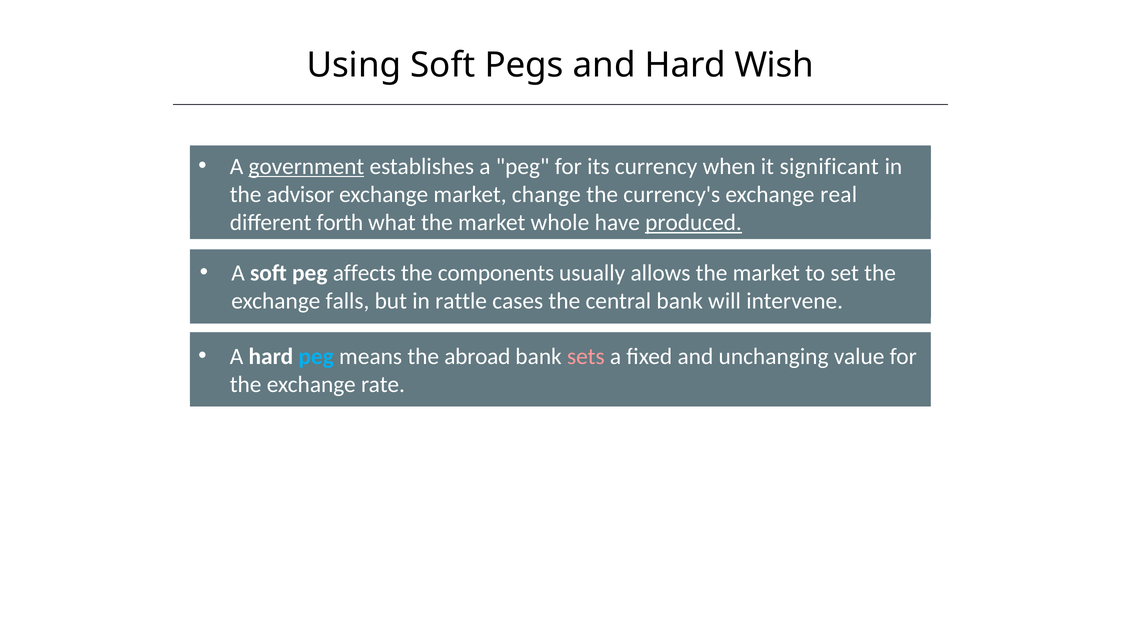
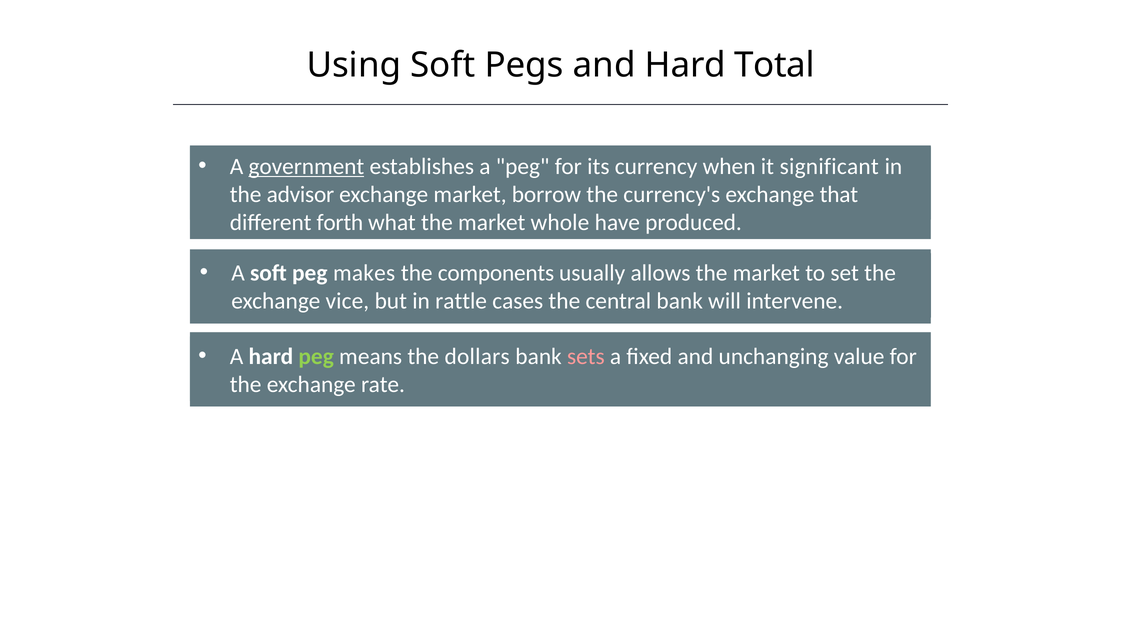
Wish: Wish -> Total (774, 65)
change: change -> borrow (546, 194)
real: real -> that (839, 194)
produced underline: present -> none (694, 222)
affects: affects -> makes (364, 273)
falls: falls -> vice (347, 301)
peg colour: light blue -> light green (316, 356)
abroad: abroad -> dollars (477, 356)
